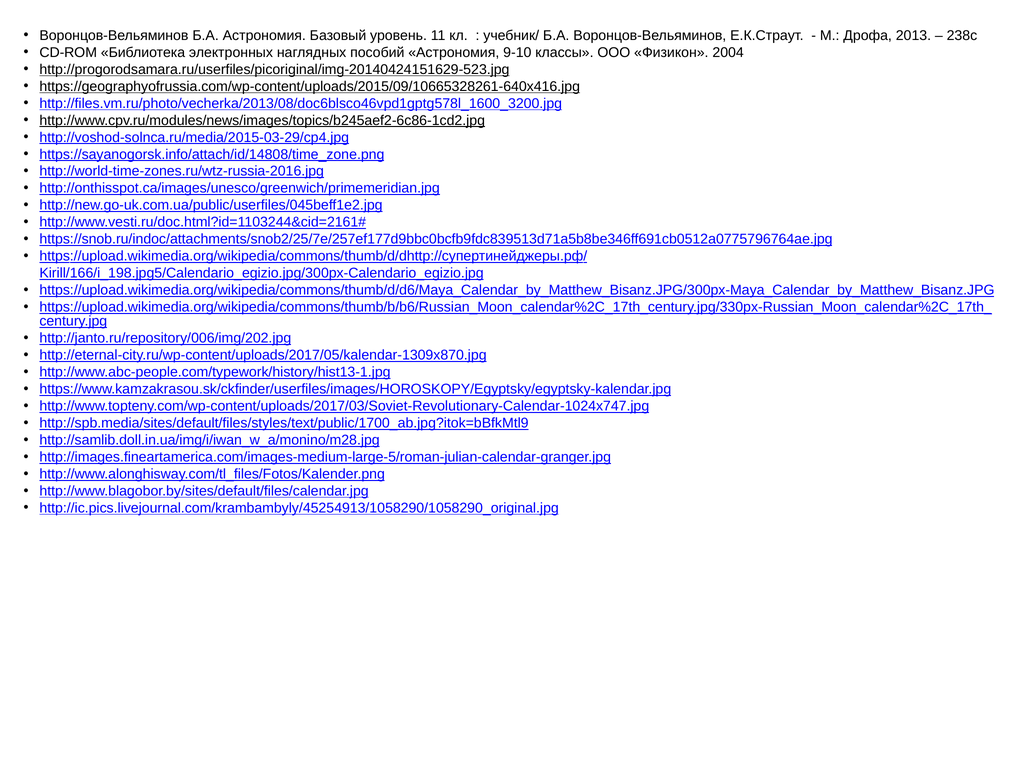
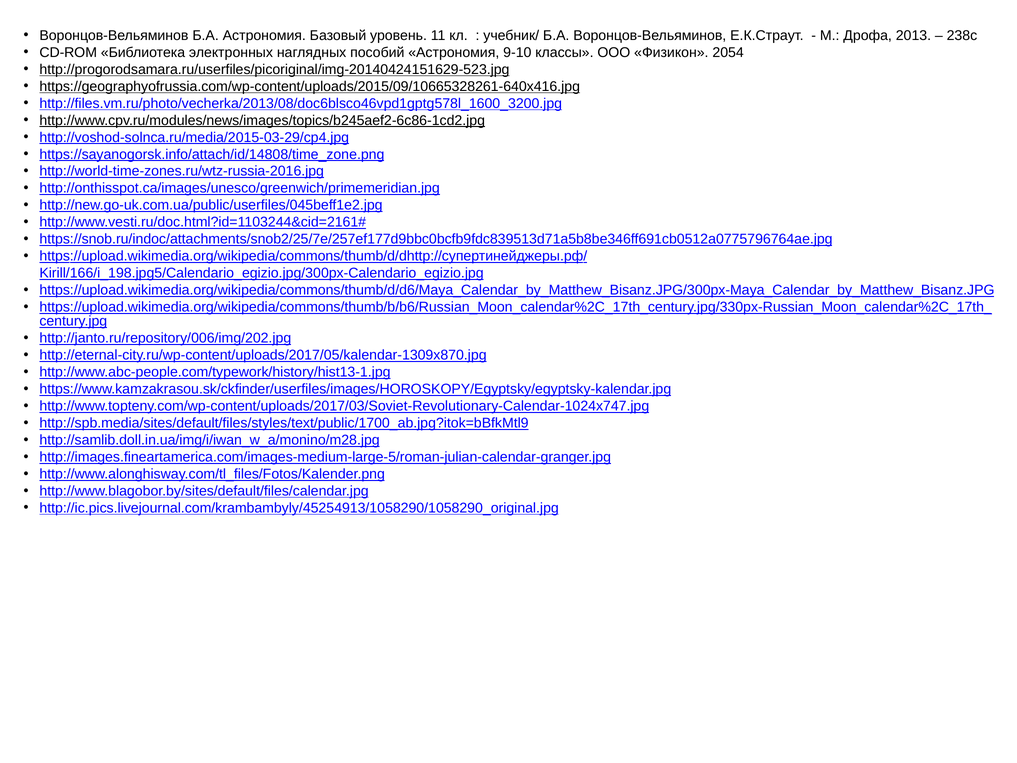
2004: 2004 -> 2054 (728, 52)
